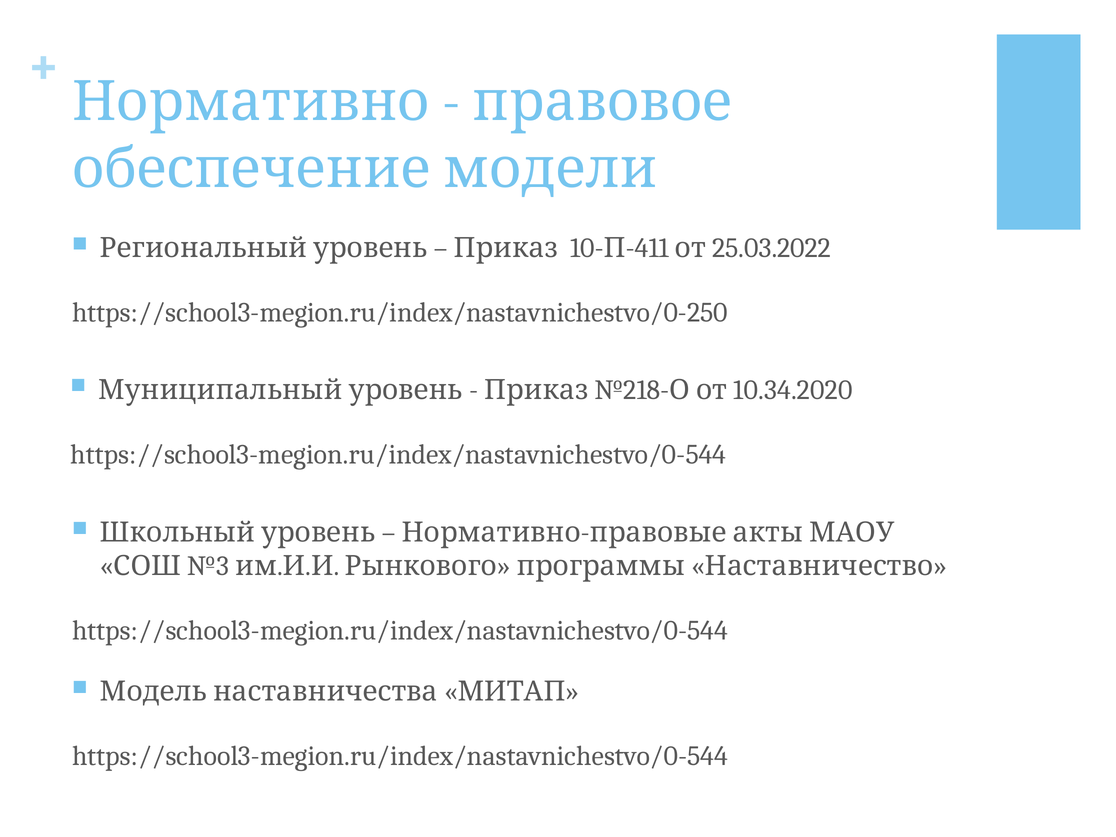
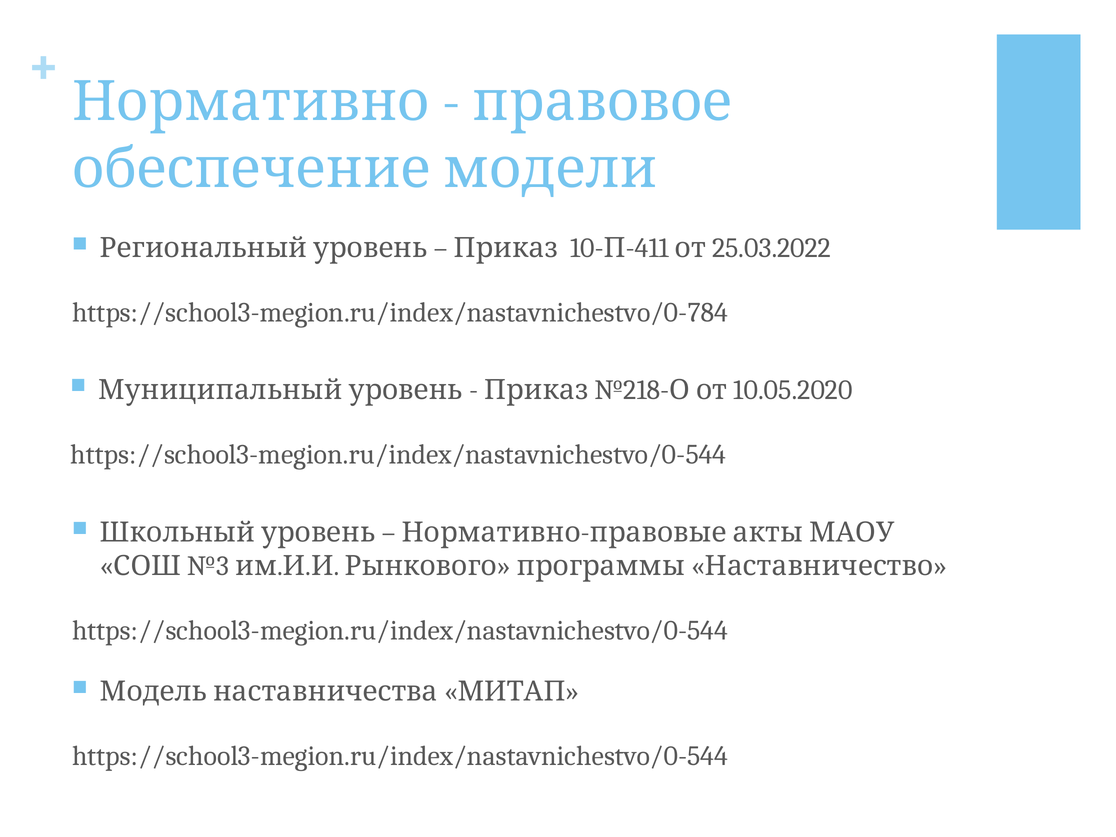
https://school3-megion.ru/index/nastavnichestvo/0-250: https://school3-megion.ru/index/nastavnichestvo/0-250 -> https://school3-megion.ru/index/nastavnichestvo/0-784 (400, 313)
10.34.2020: 10.34.2020 -> 10.05.2020 (793, 390)
